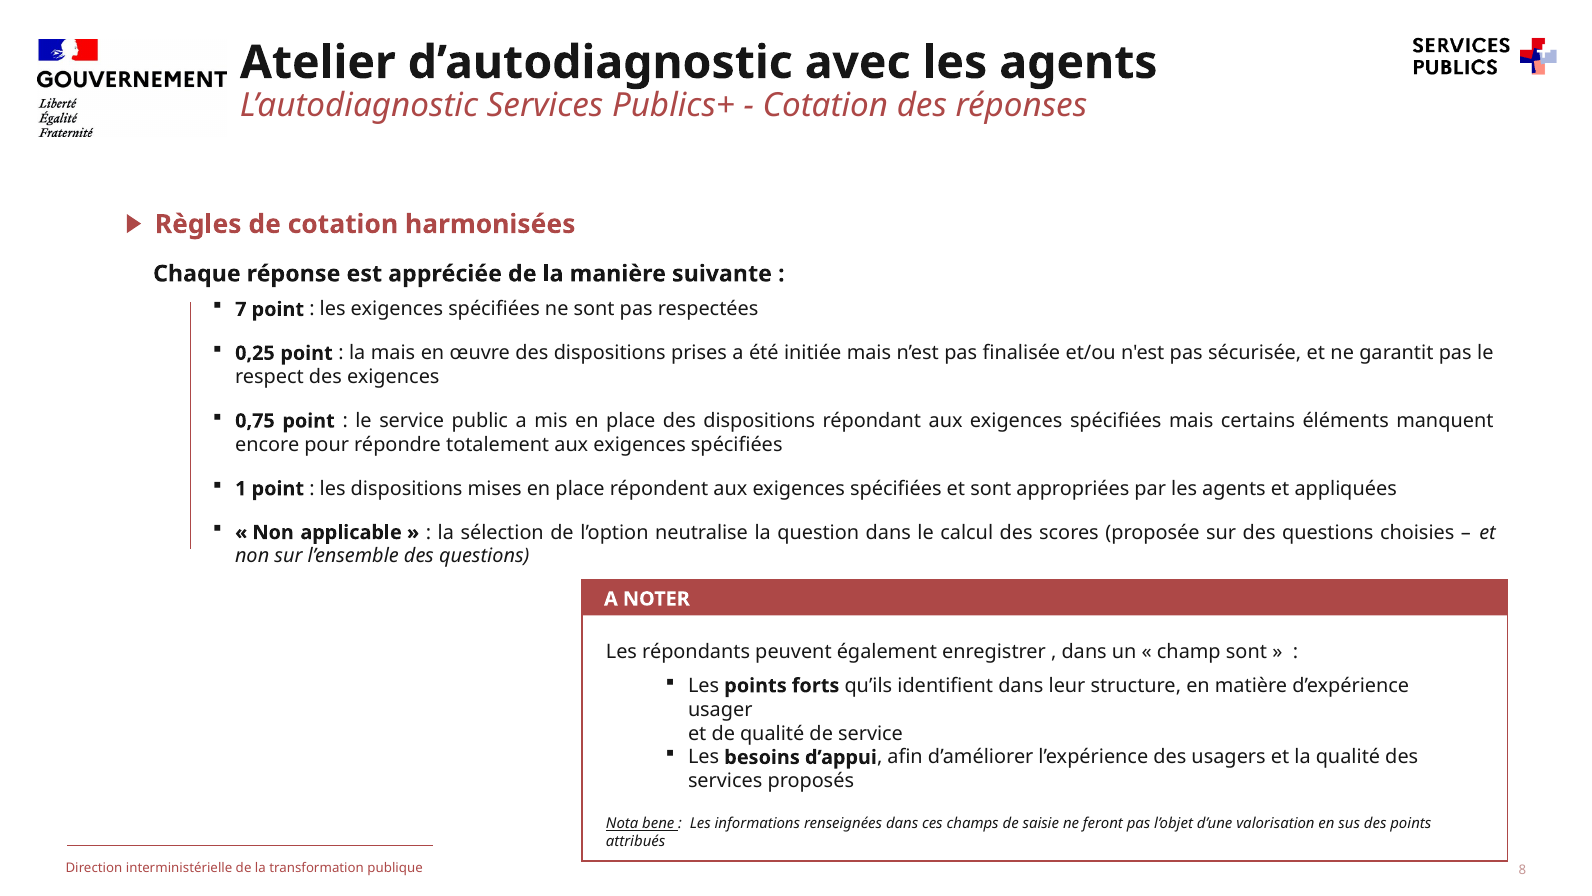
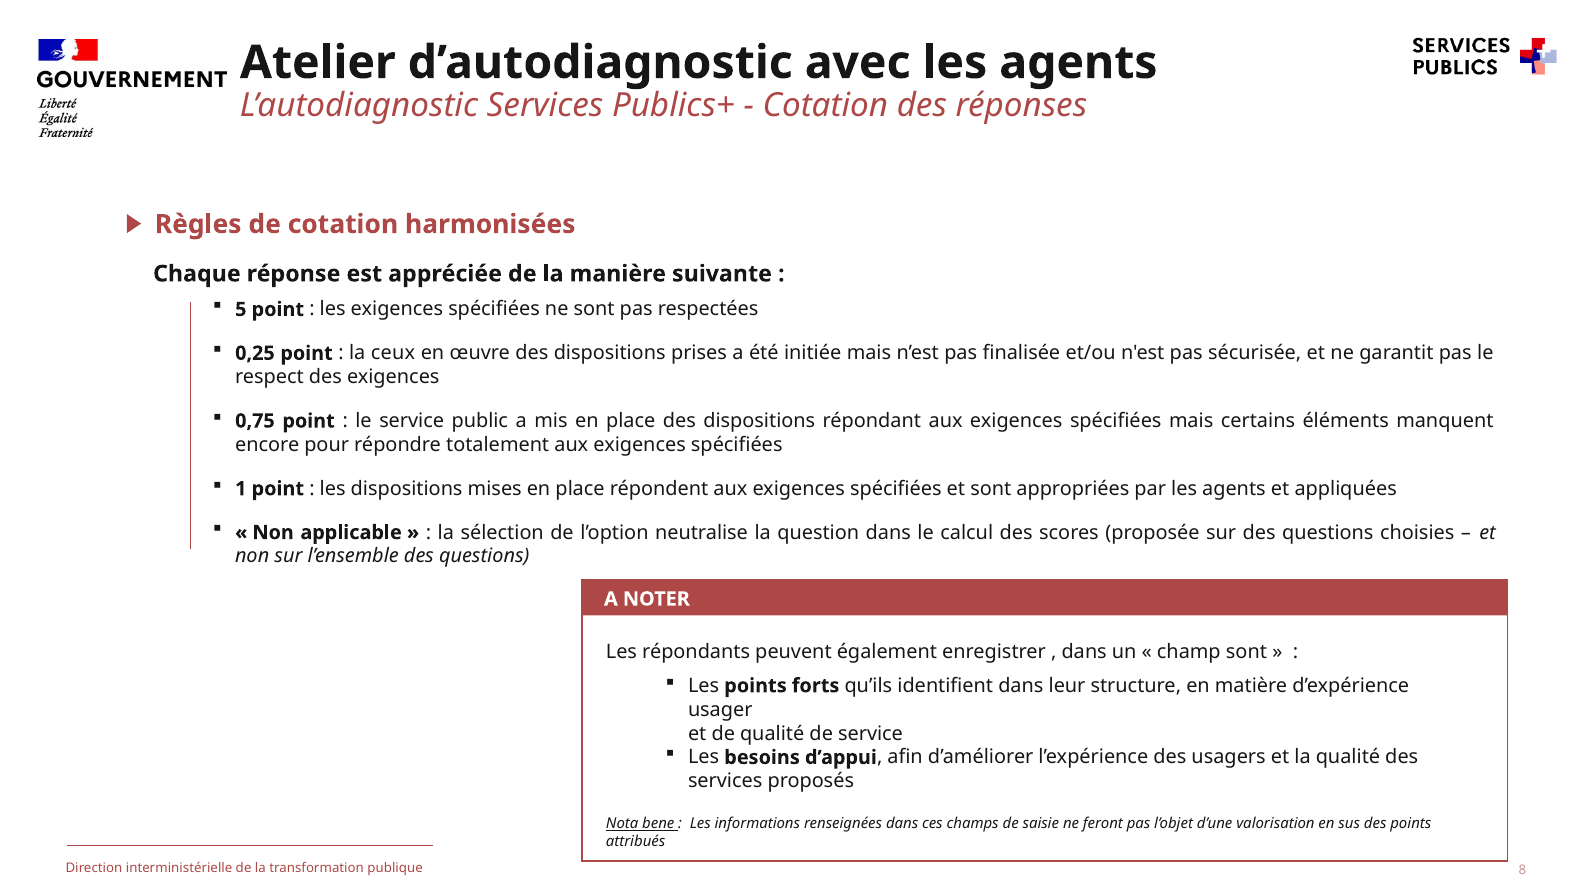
7: 7 -> 5 (241, 309)
la mais: mais -> ceux (393, 353)
